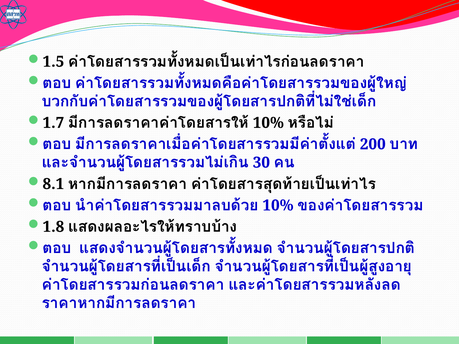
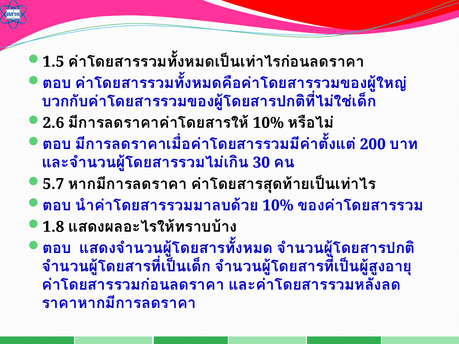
1.7: 1.7 -> 2.6 (53, 123)
8.1: 8.1 -> 5.7 (53, 184)
